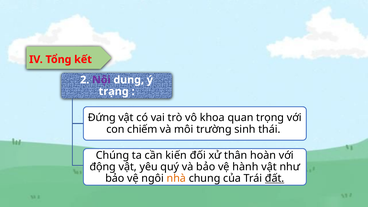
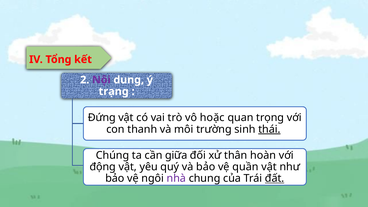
khoa: khoa -> hoặc (212, 118)
chiếm: chiếm -> thanh (142, 129)
thái underline: none -> present (269, 129)
kiến: kiến -> giữa (176, 155)
hành: hành -> quần (245, 167)
nhà colour: orange -> purple (176, 178)
